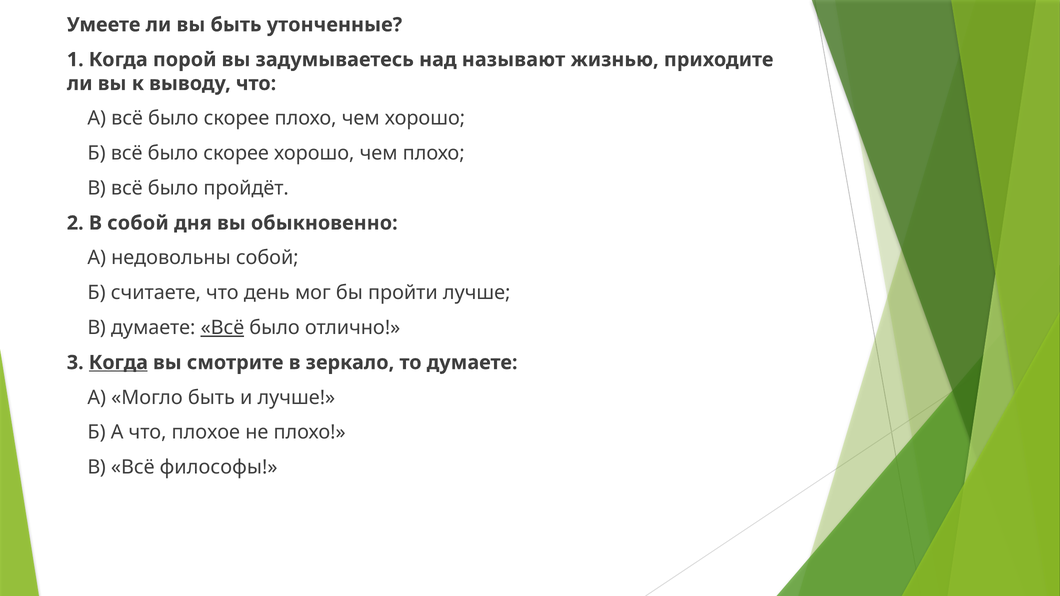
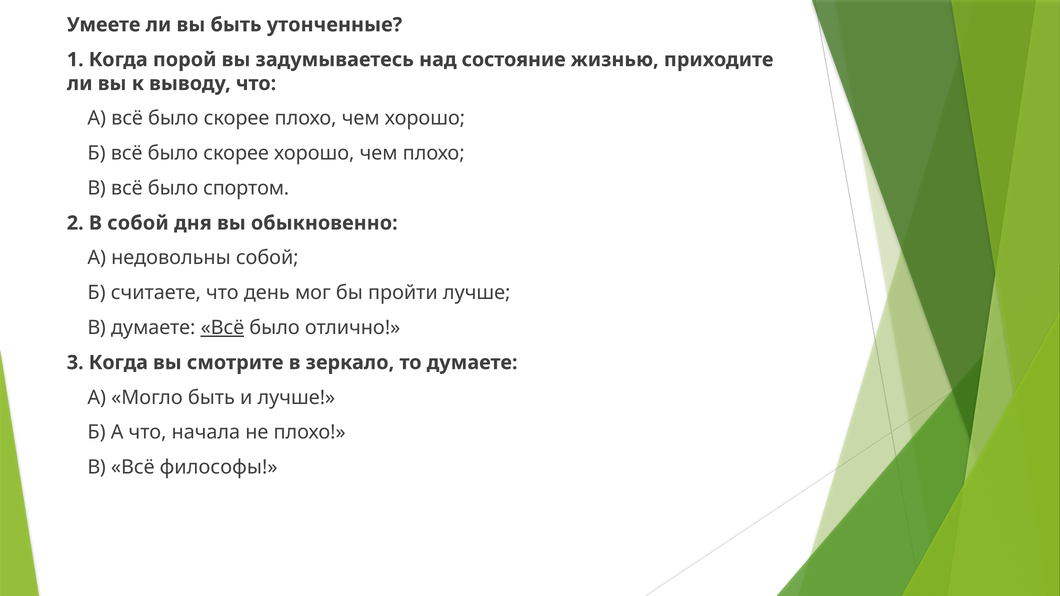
называют: называют -> состояние (514, 60)
пройдёт: пройдёт -> спортом (246, 188)
Когда underline: present -> none (118, 363)
плохое: плохое -> начала (206, 433)
